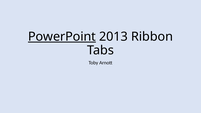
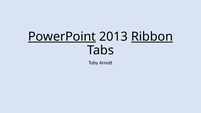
Ribbon underline: none -> present (152, 37)
